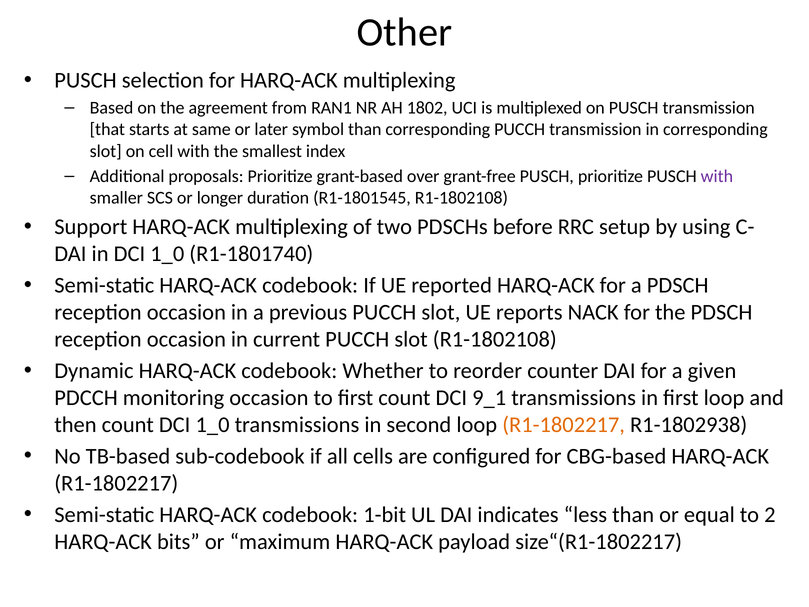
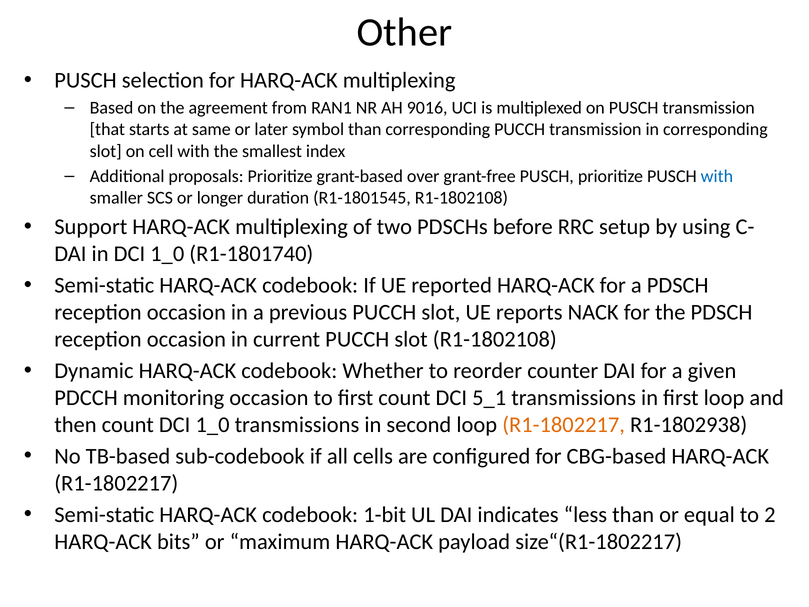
1802: 1802 -> 9016 (427, 108)
with colour: purple -> blue (717, 176)
9_1: 9_1 -> 5_1 (489, 398)
